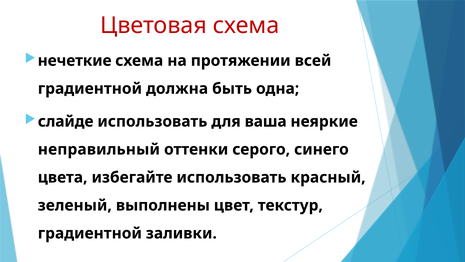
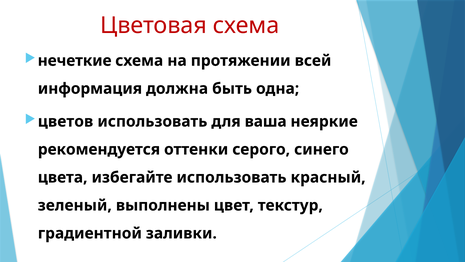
градиентной: градиентной -> информация (90, 88)
слайде: слайде -> цветов (66, 121)
неправильный: неправильный -> рекомендуется (99, 149)
